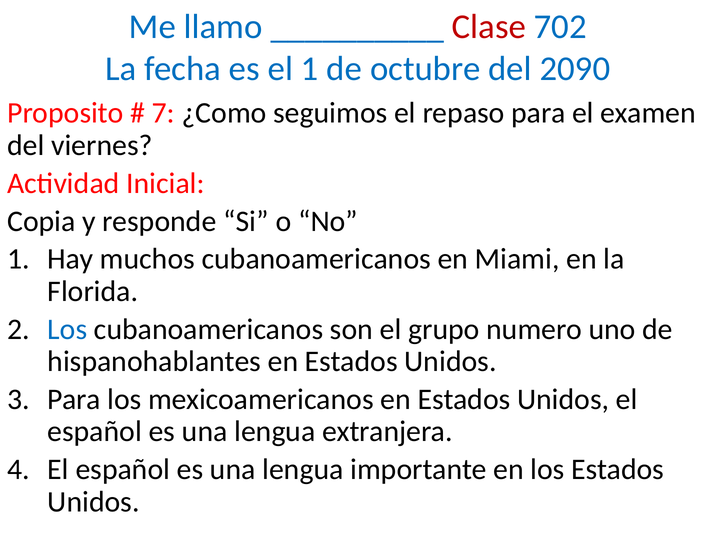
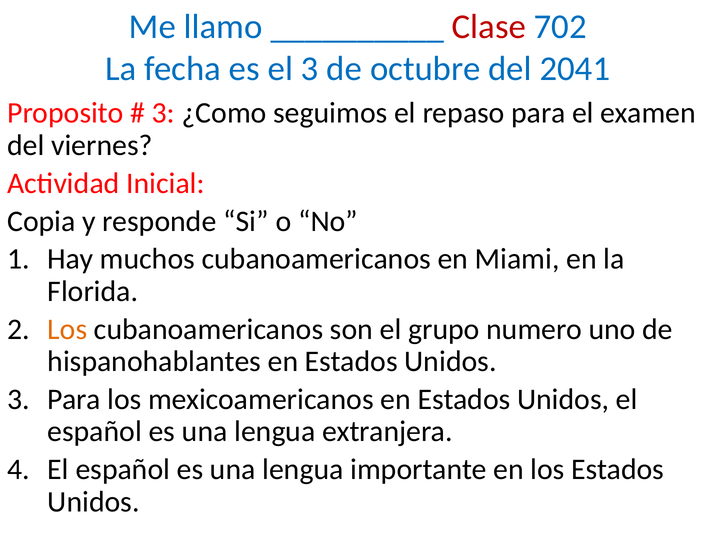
el 1: 1 -> 3 (310, 69)
2090: 2090 -> 2041 (575, 69)
7: 7 -> 3 (163, 113)
Los colour: blue -> orange (67, 329)
